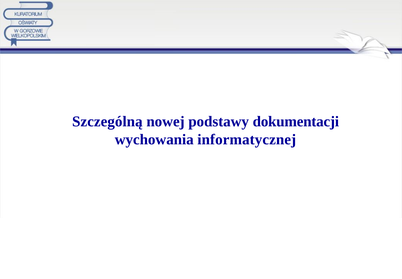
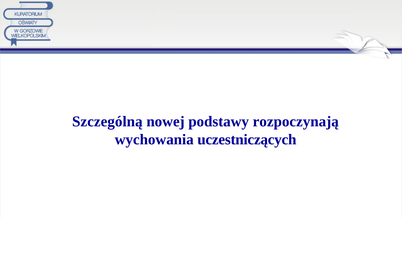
dokumentacji: dokumentacji -> rozpoczynają (296, 121)
informatycznej: informatycznej -> uczestniczących (247, 139)
